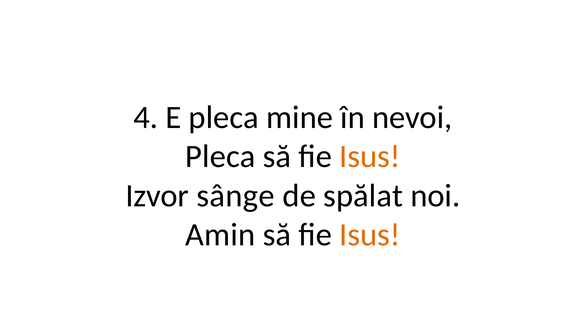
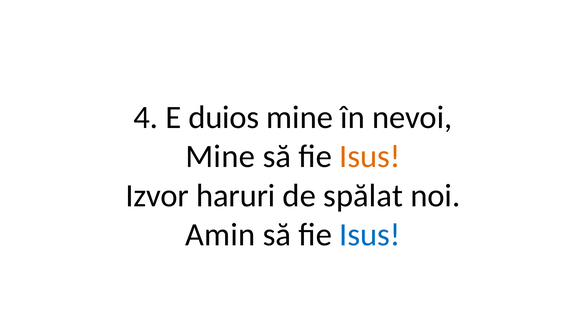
E pleca: pleca -> duios (224, 117)
Pleca: Pleca -> Mine (220, 156)
sânge: sânge -> haruri (236, 195)
Isus colour: orange -> blue (370, 234)
